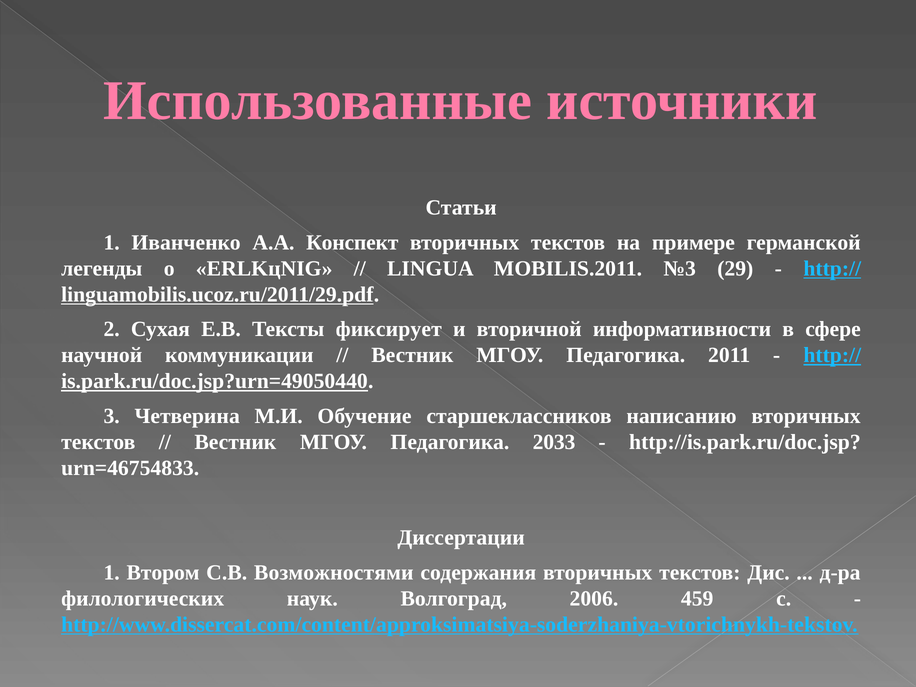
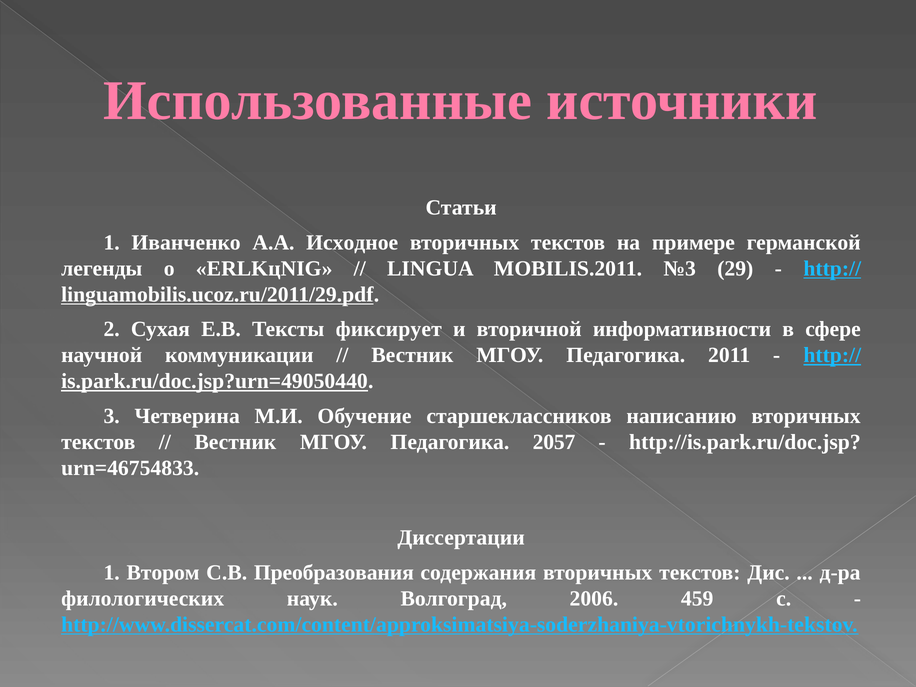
Конспект: Конспект -> Исходное (352, 242)
2033: 2033 -> 2057 (554, 442)
Возможностями: Возможностями -> Преобразования (334, 573)
